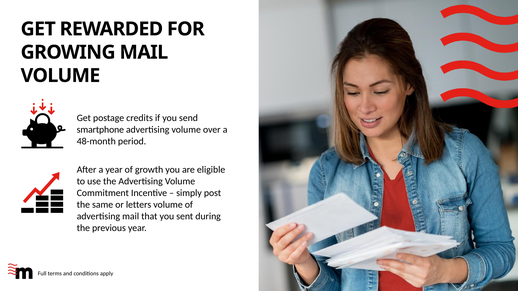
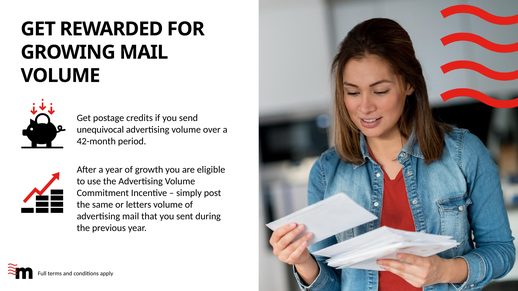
smartphone: smartphone -> unequivocal (100, 130)
48-month: 48-month -> 42-month (96, 141)
